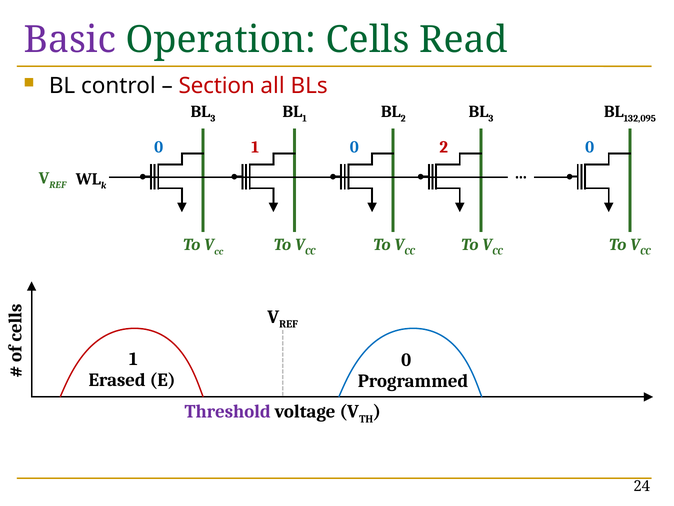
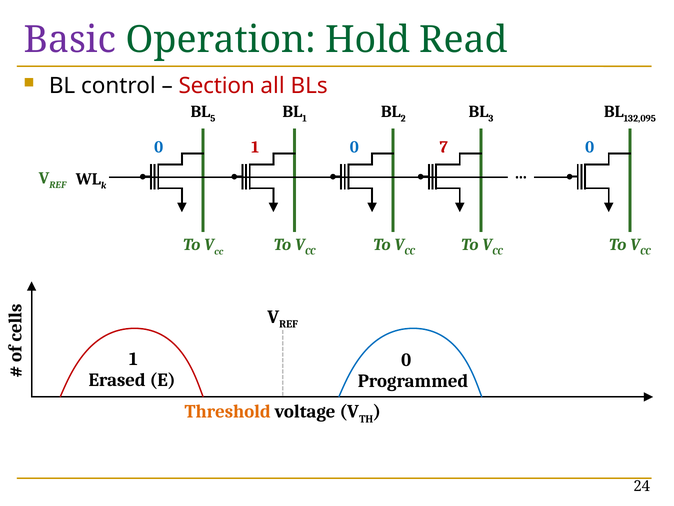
Cells: Cells -> Hold (368, 40)
3: 3 -> 5 (213, 118)
0 2: 2 -> 7 (444, 147)
Threshold colour: purple -> orange (228, 411)
